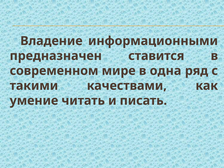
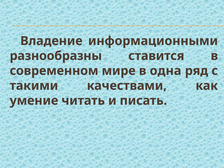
предназначен: предназначен -> разнообразны (56, 56)
